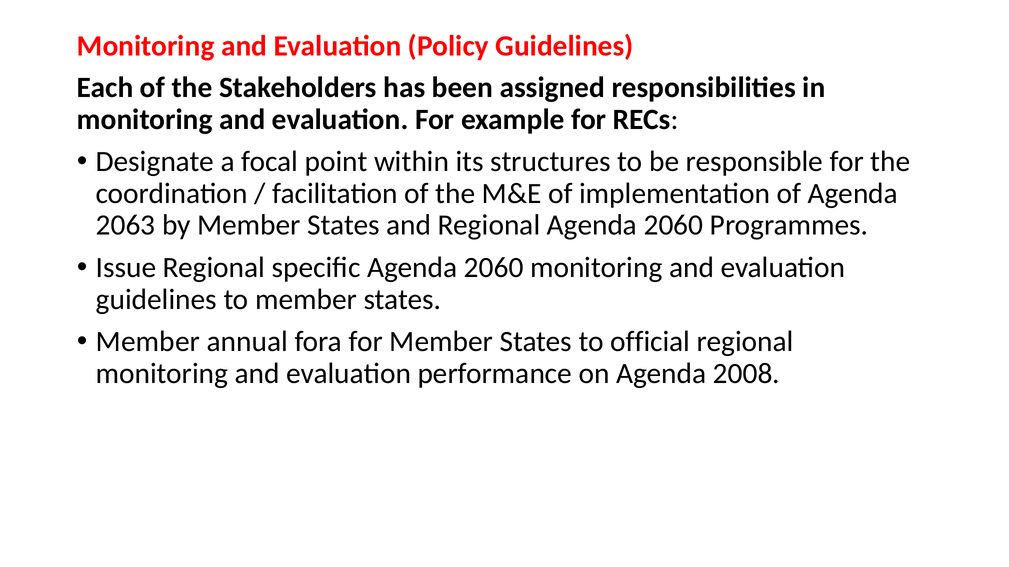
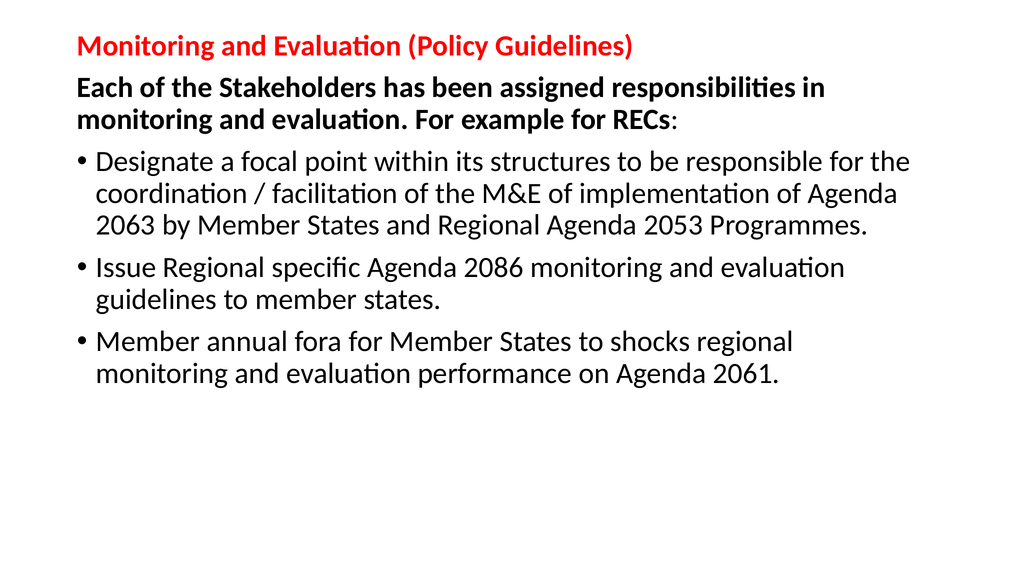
Regional Agenda 2060: 2060 -> 2053 (673, 226)
specific Agenda 2060: 2060 -> 2086 (494, 268)
official: official -> shocks (650, 342)
2008: 2008 -> 2061 (746, 374)
